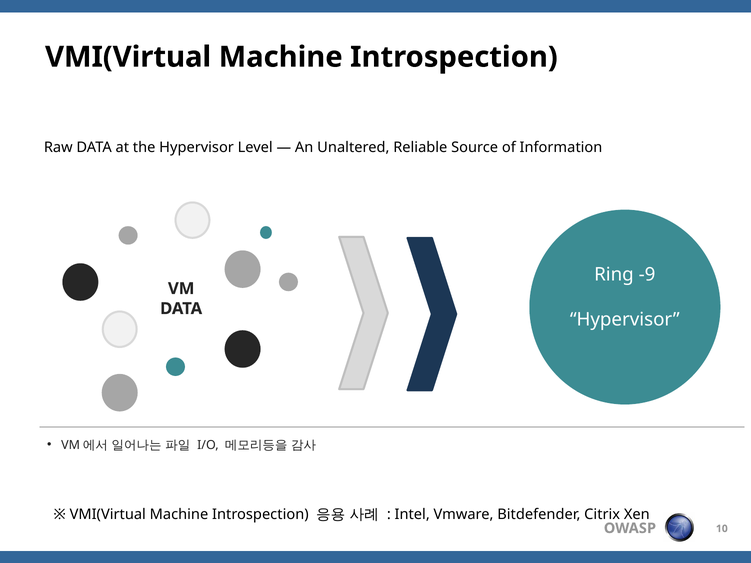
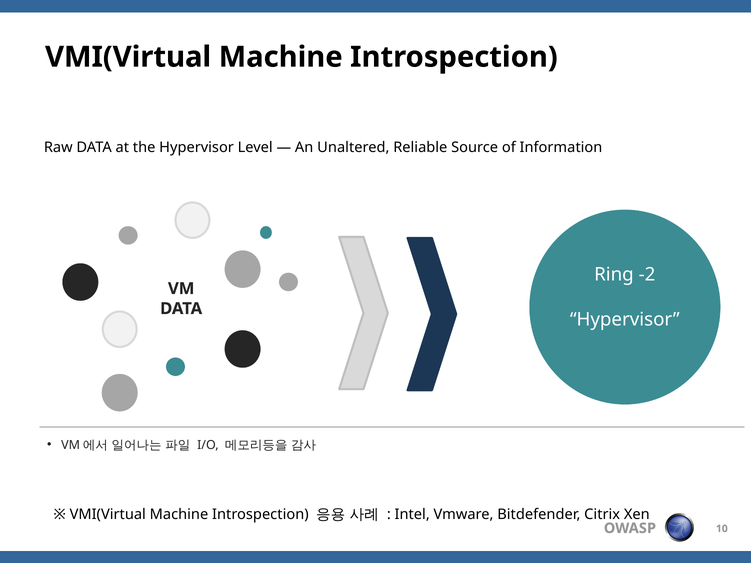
-9: -9 -> -2 (647, 275)
